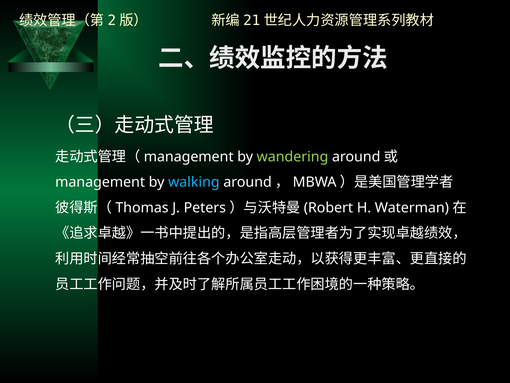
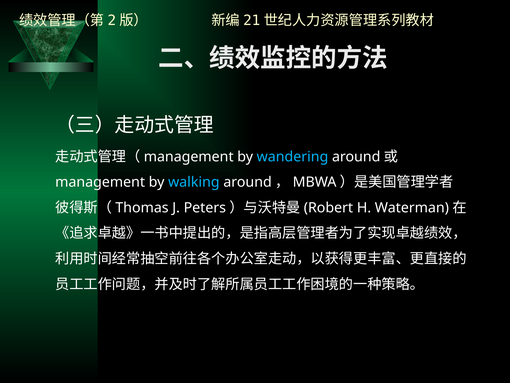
wandering colour: light green -> light blue (292, 156)
